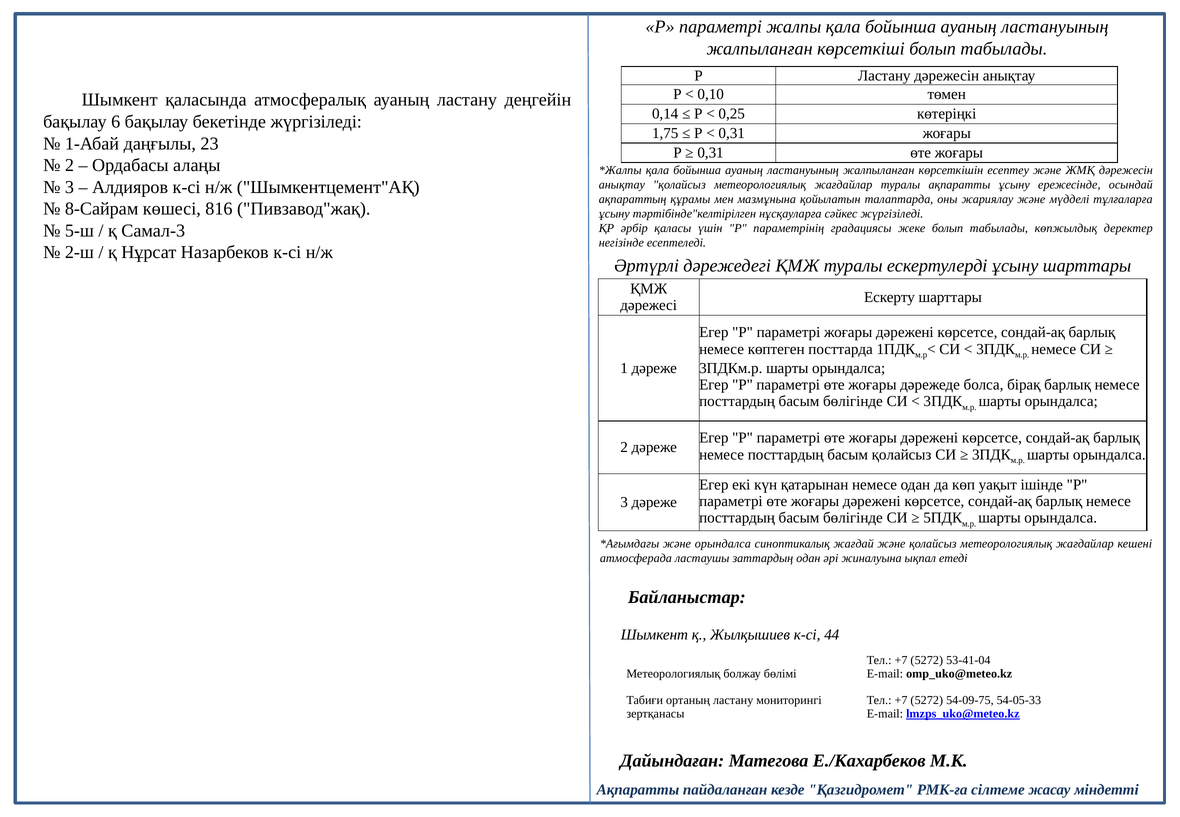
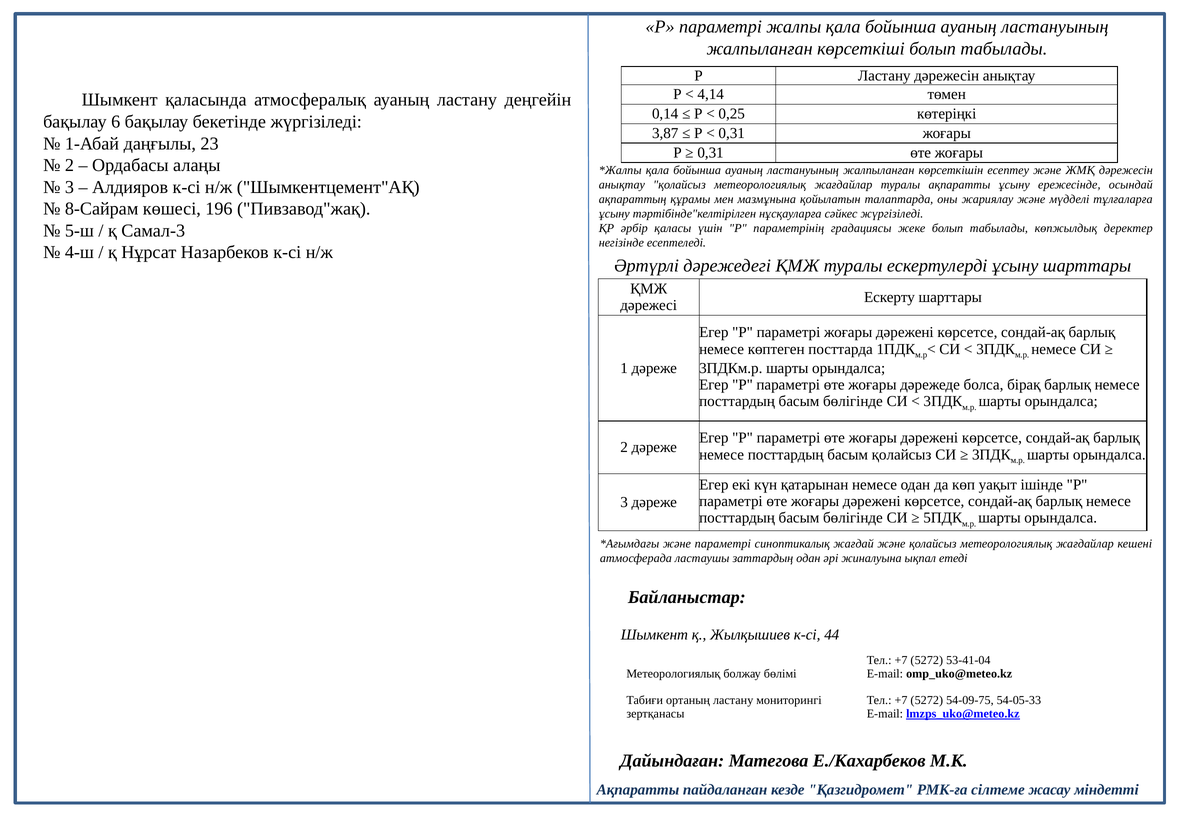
0,10: 0,10 -> 4,14 (711, 94)
1,75: 1,75 -> 3,87 (665, 133)
816: 816 -> 196 (219, 209)
2-ш: 2-ш -> 4-ш (79, 252)
және орындалса: орындалса -> параметрі (723, 544)
